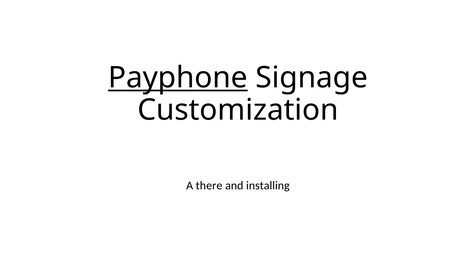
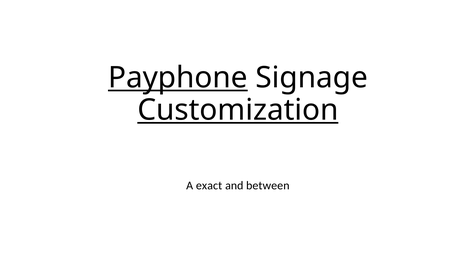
Customization underline: none -> present (238, 110)
there: there -> exact (209, 185)
installing: installing -> between (268, 185)
